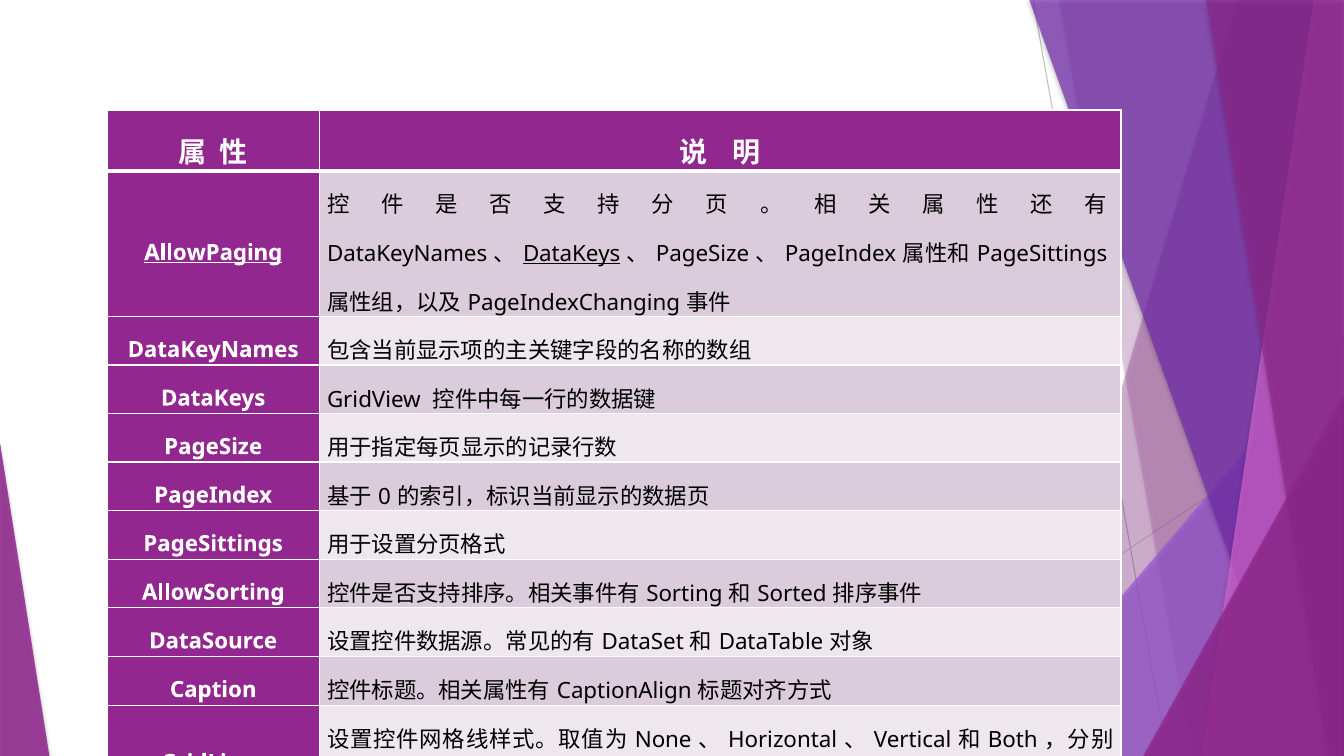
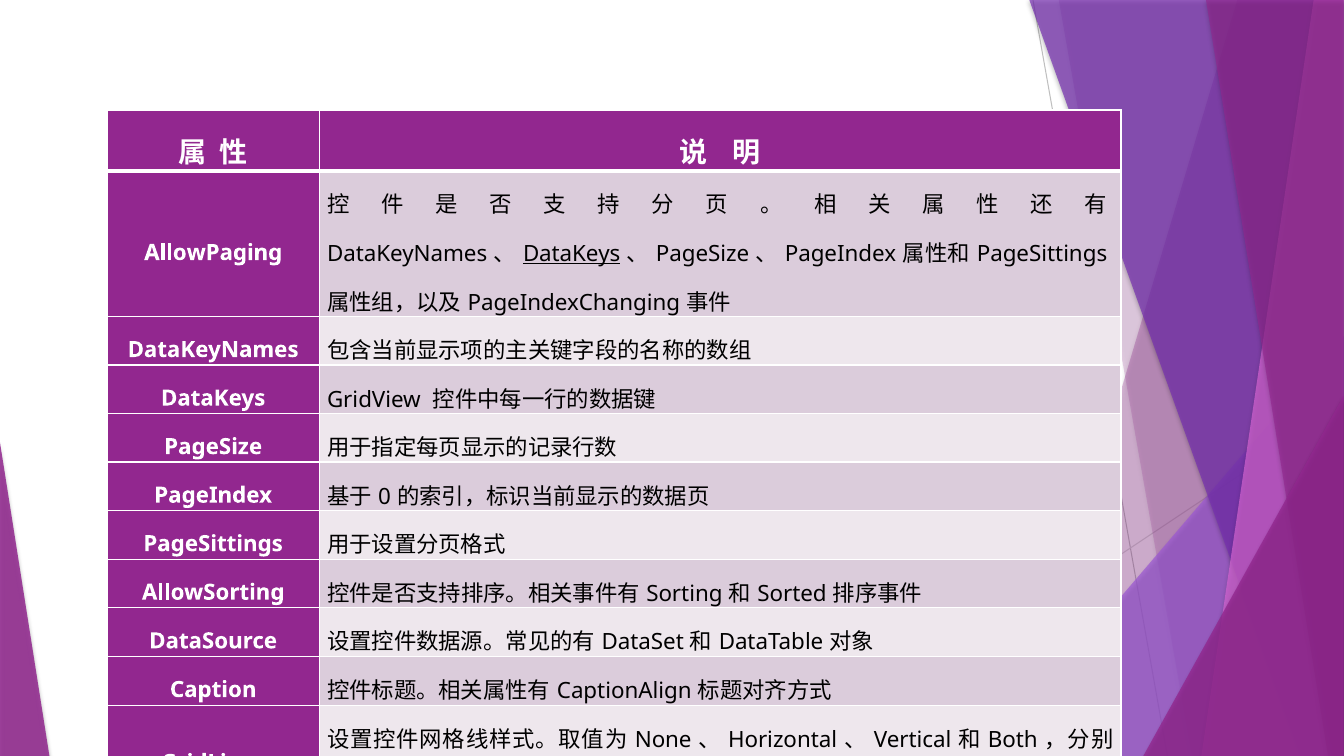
AllowPaging underline: present -> none (213, 253)
